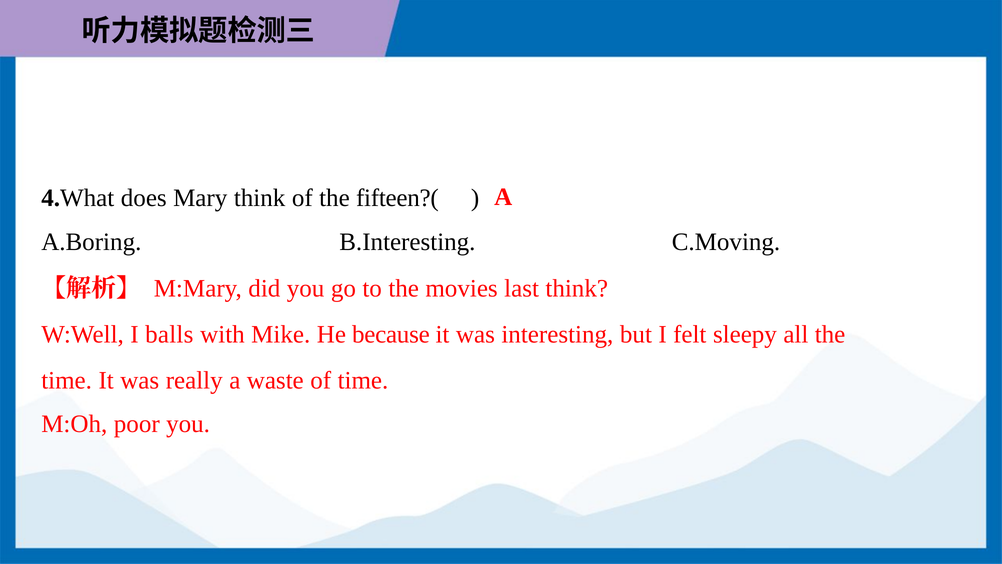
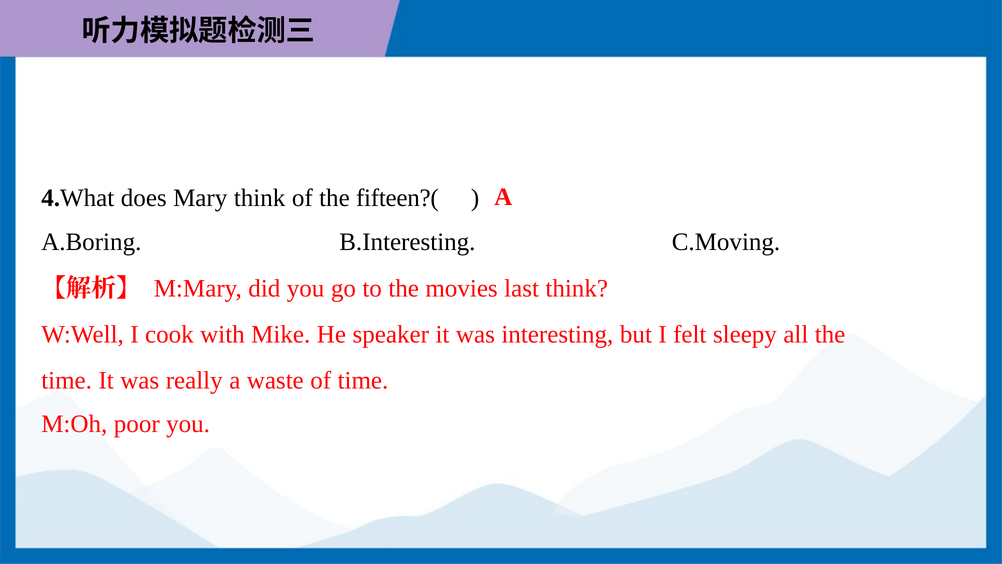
balls: balls -> cook (169, 334)
because: because -> speaker (391, 334)
